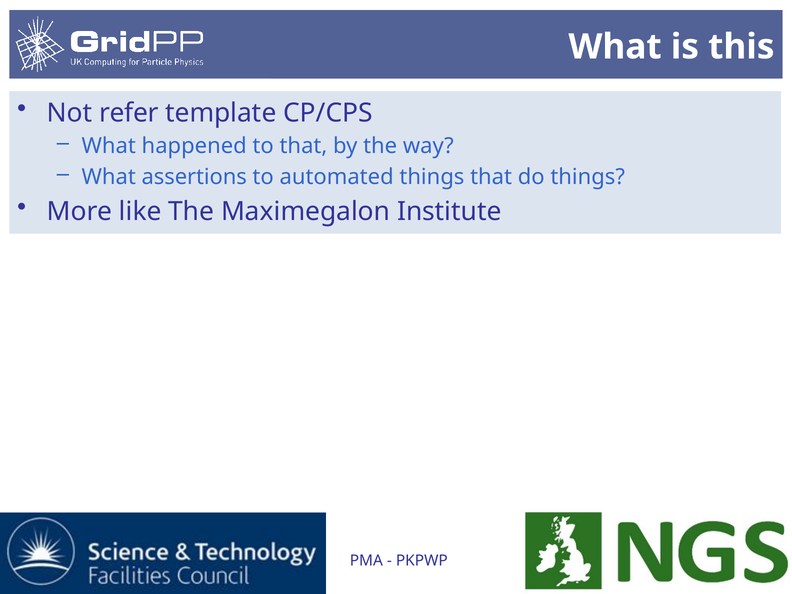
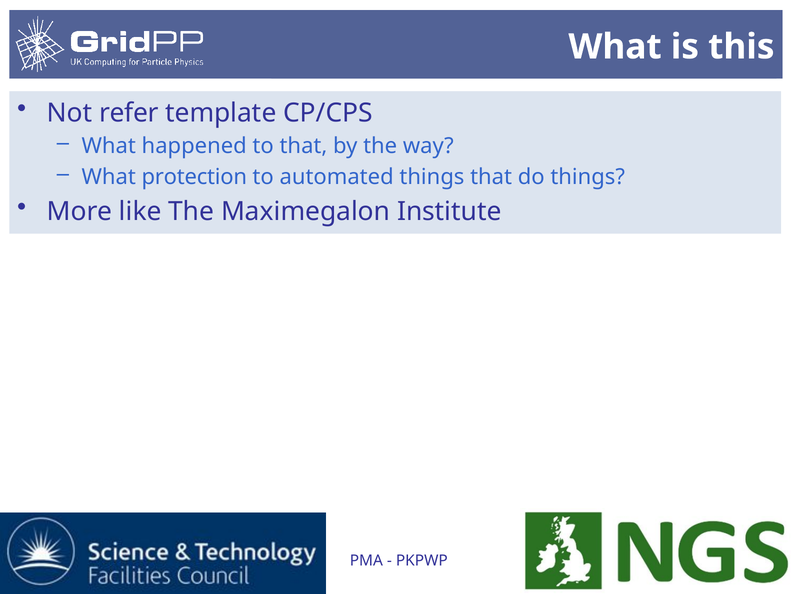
assertions: assertions -> protection (194, 177)
